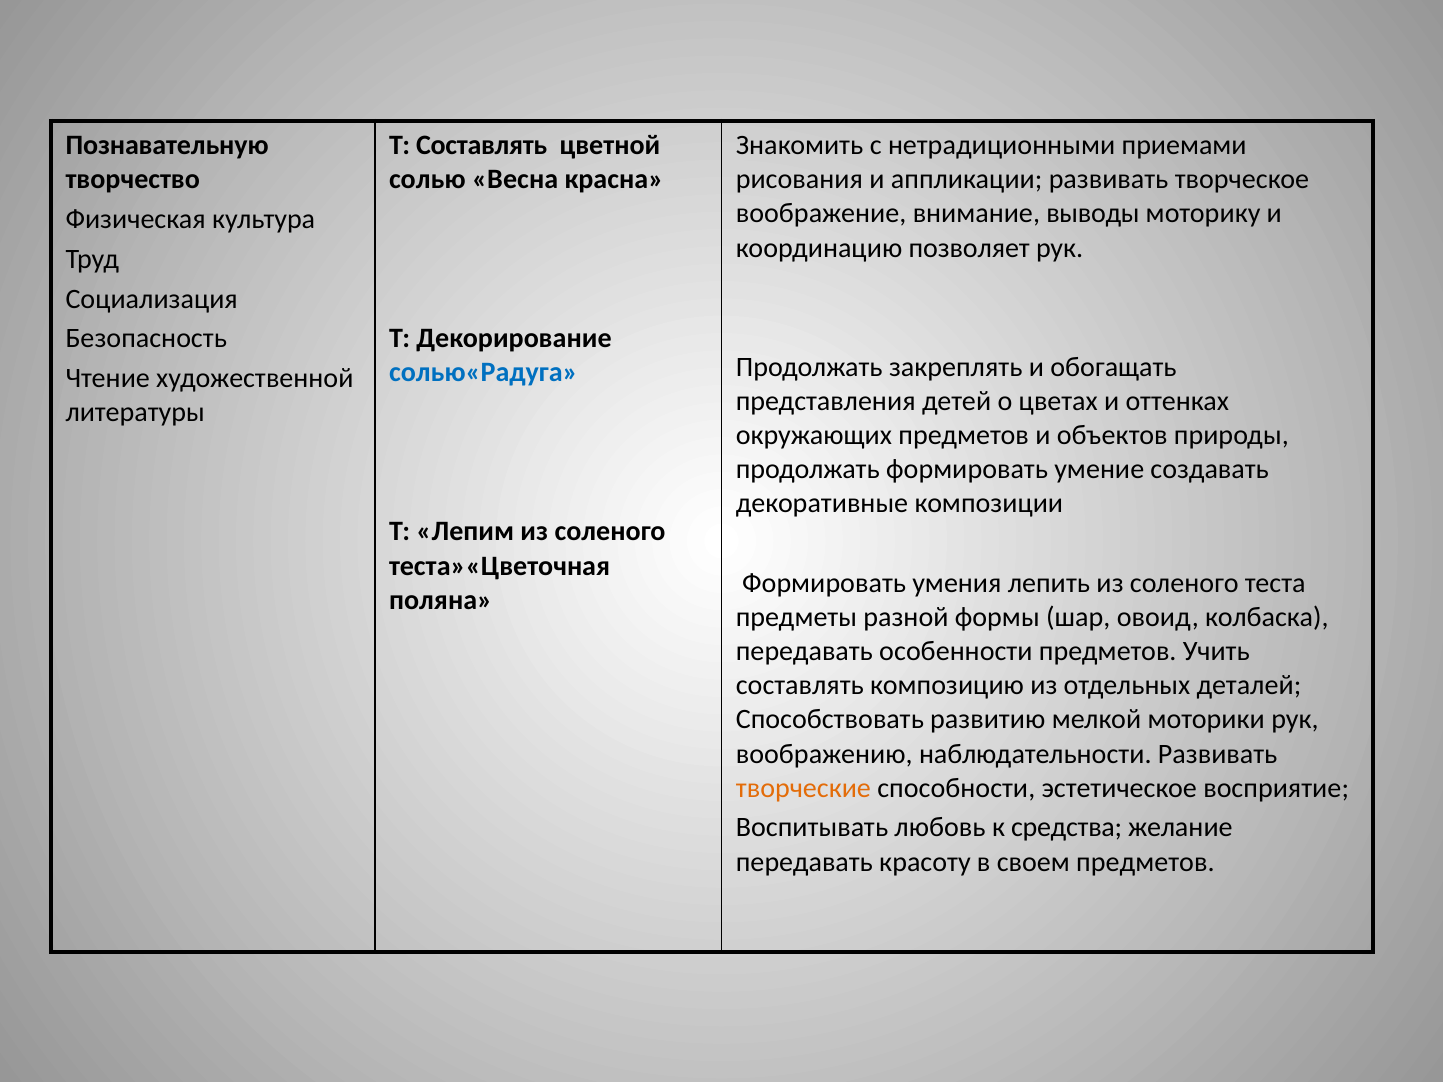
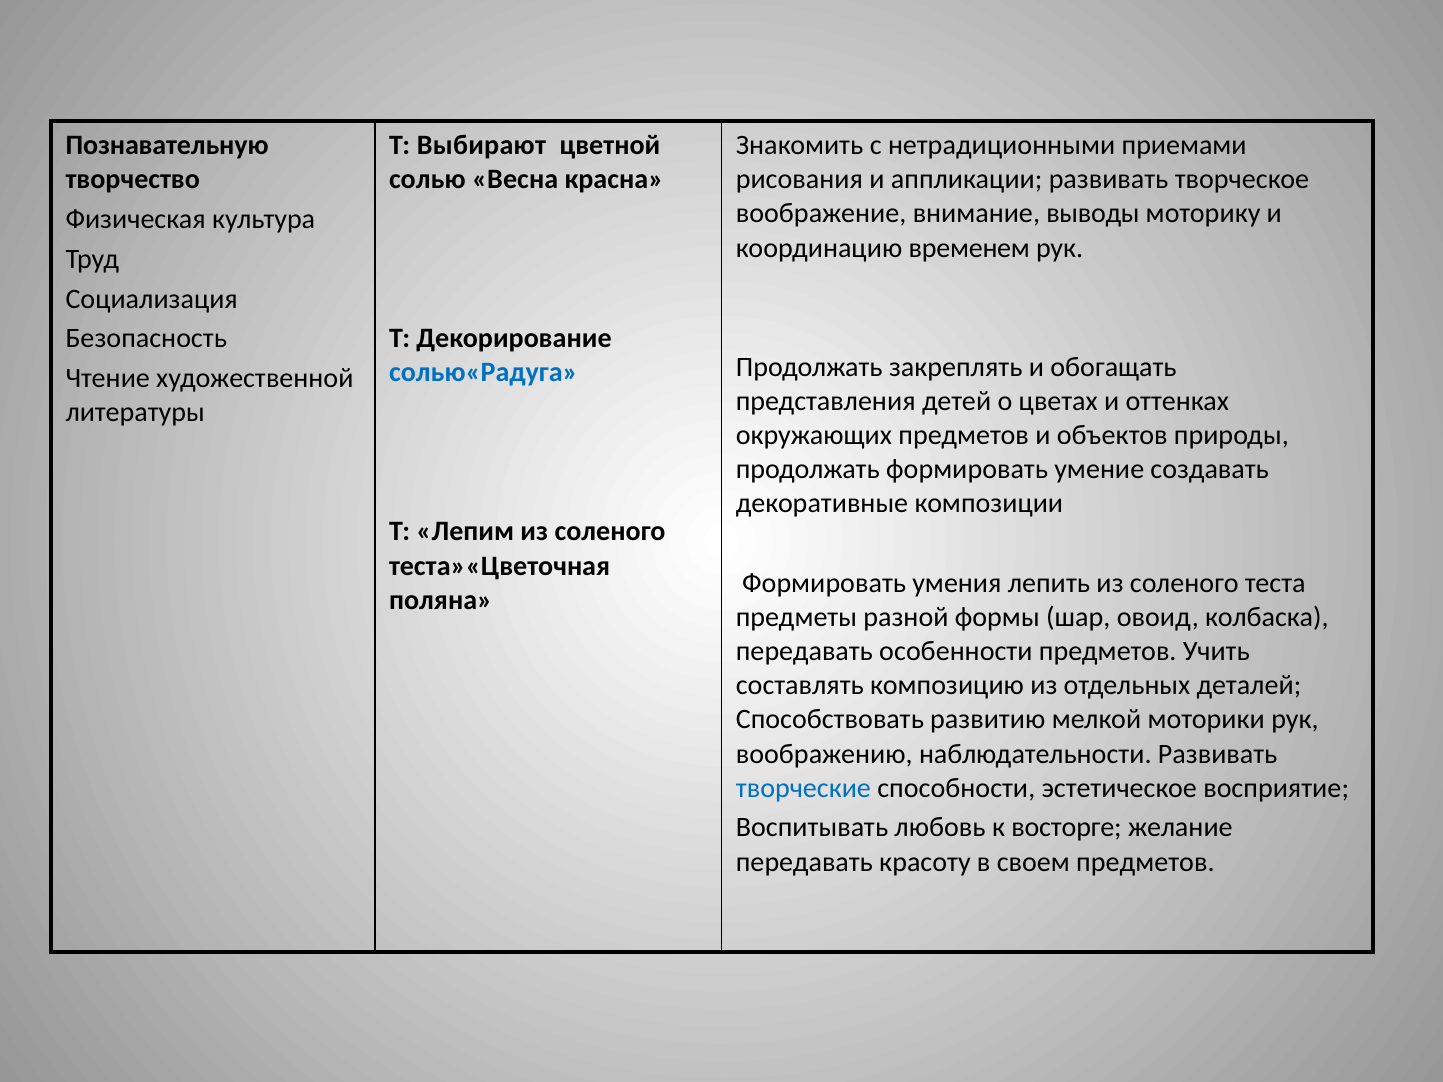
Т Составлять: Составлять -> Выбирают (481, 145)
позволяет: позволяет -> временем (969, 248)
творческие colour: orange -> blue (803, 788)
средства: средства -> восторге (1066, 828)
